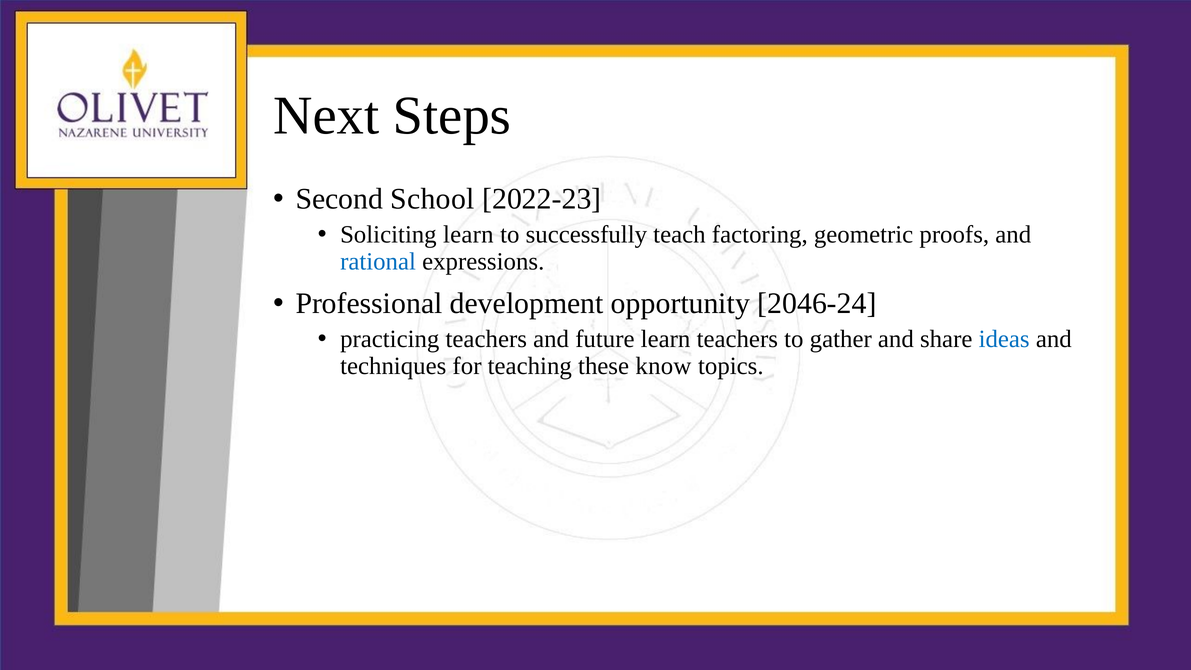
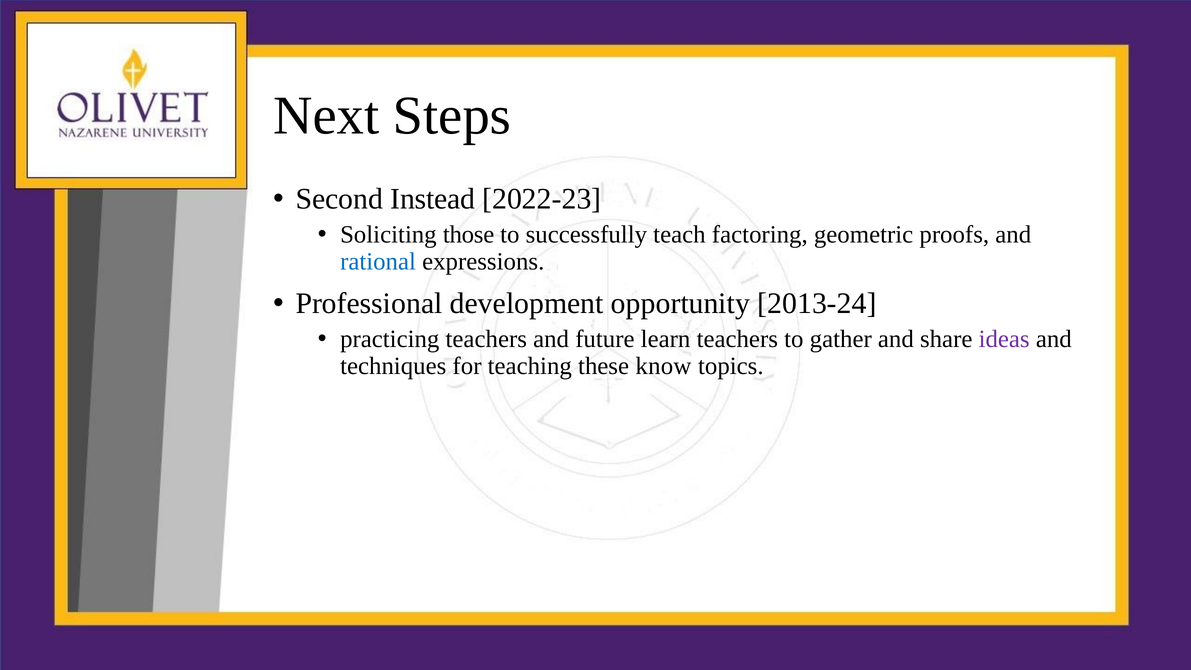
School: School -> Instead (433, 199)
Soliciting learn: learn -> those (469, 235)
2046-24: 2046-24 -> 2013-24 (817, 303)
ideas colour: blue -> purple (1004, 339)
